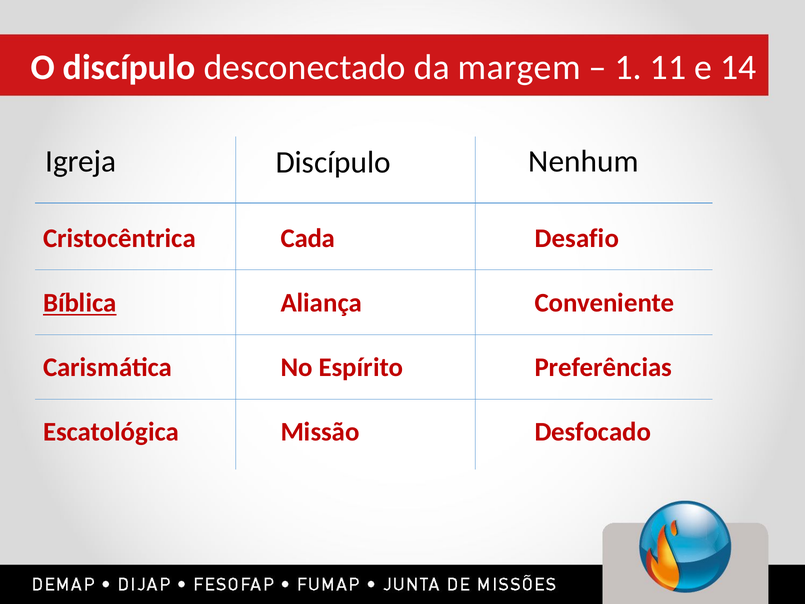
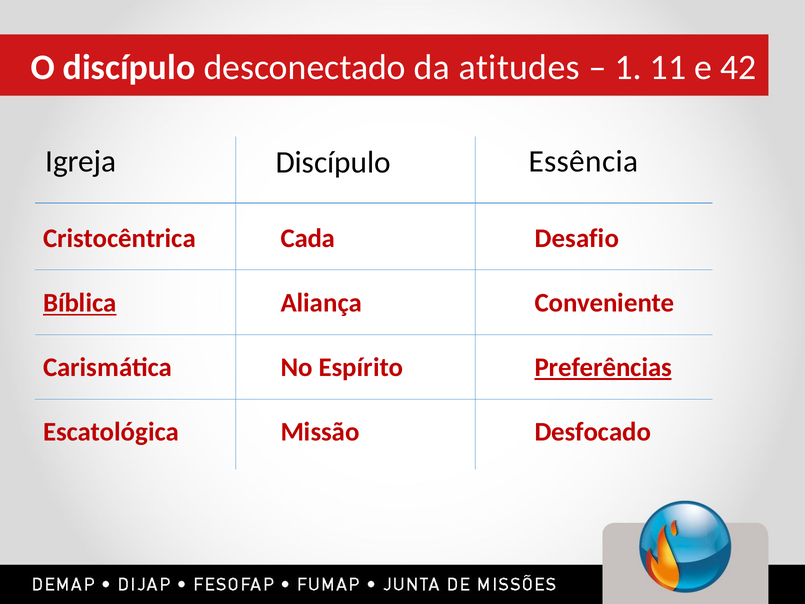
margem: margem -> atitudes (519, 68)
14: 14 -> 42 (738, 68)
Nenhum: Nenhum -> Essência (583, 161)
Preferências underline: none -> present (603, 367)
